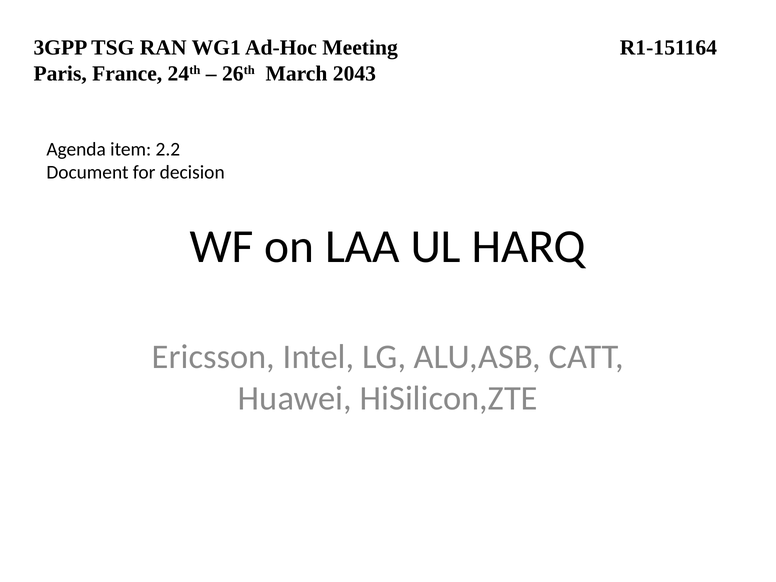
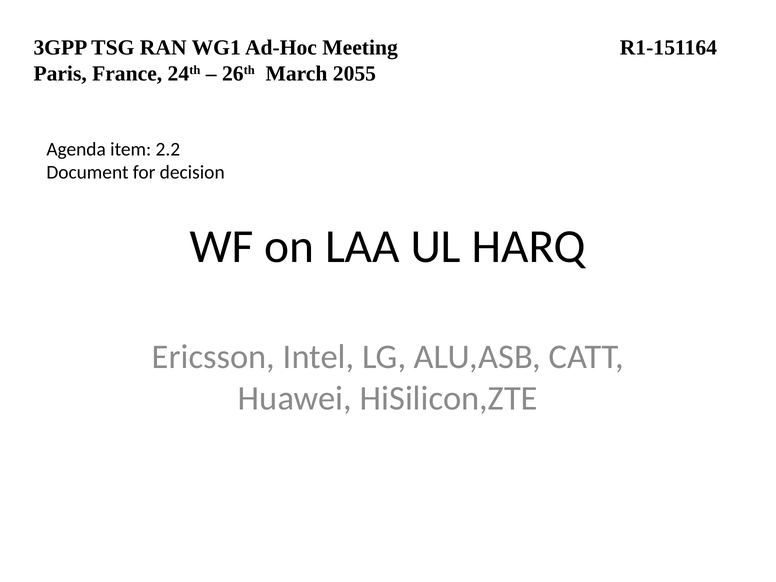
2043: 2043 -> 2055 (354, 74)
